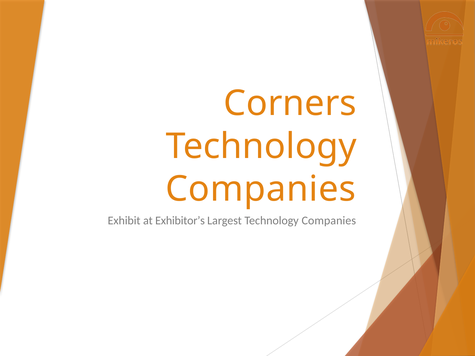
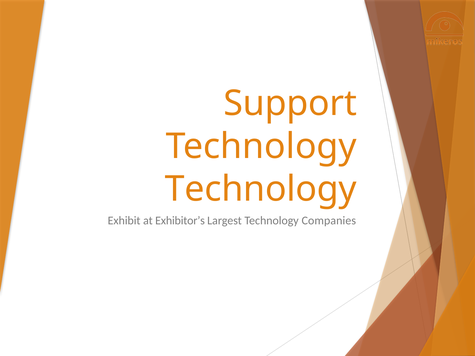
Corners: Corners -> Support (290, 104)
Companies: Companies -> Technology (261, 189)
